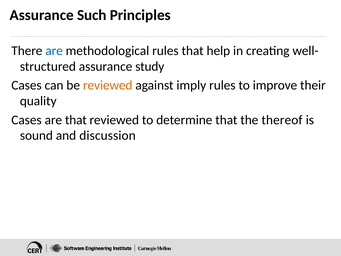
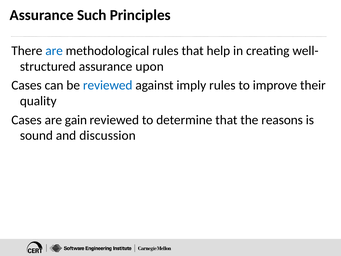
study: study -> upon (150, 66)
reviewed colour: orange -> blue (108, 85)
are that: that -> gain (76, 120)
thereof: thereof -> reasons (282, 120)
